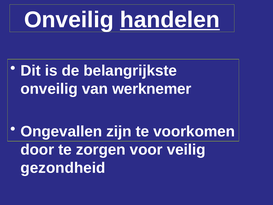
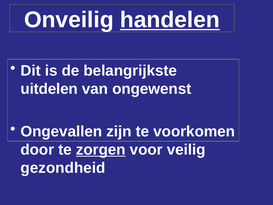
onveilig: onveilig -> uitdelen (49, 89)
werknemer: werknemer -> ongewenst (152, 89)
zorgen underline: none -> present (101, 150)
